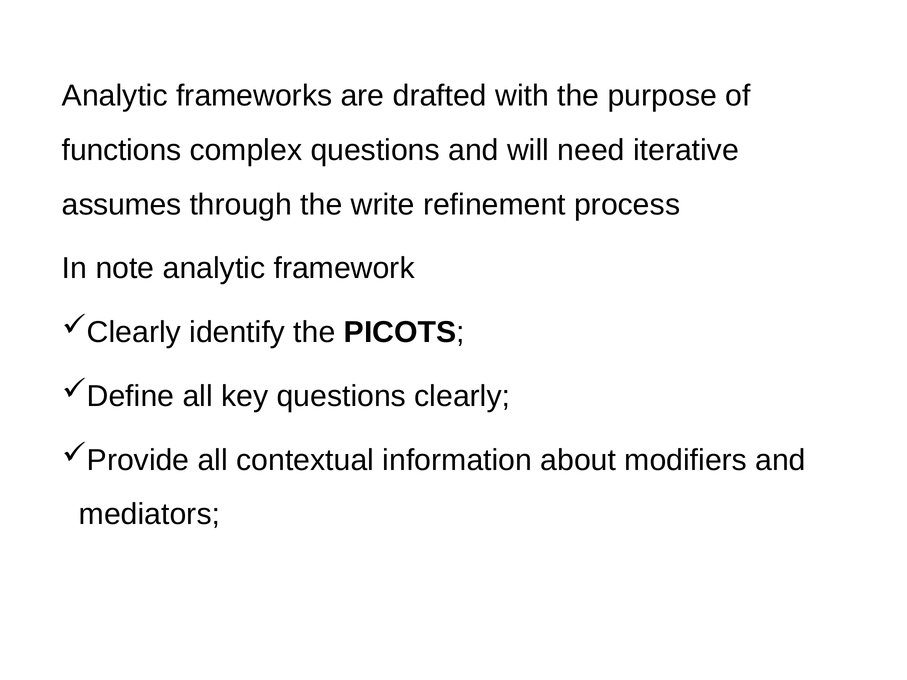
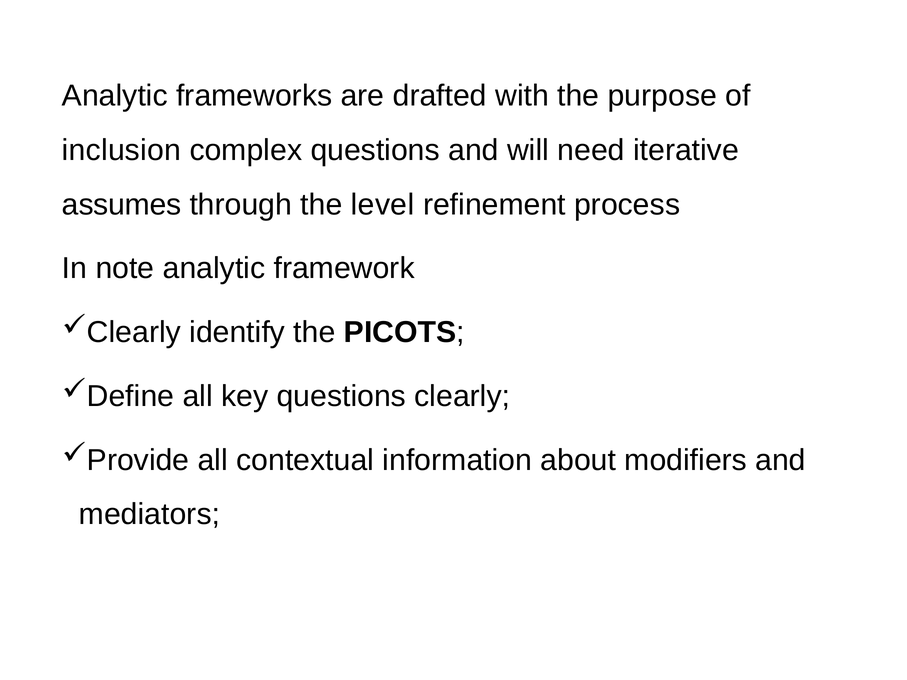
functions: functions -> inclusion (121, 150)
write: write -> level (383, 205)
